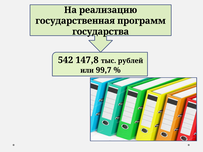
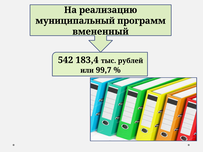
государственная: государственная -> муниципальный (75, 21)
государства: государства -> вмененный (101, 32)
147,8: 147,8 -> 183,4 (87, 60)
